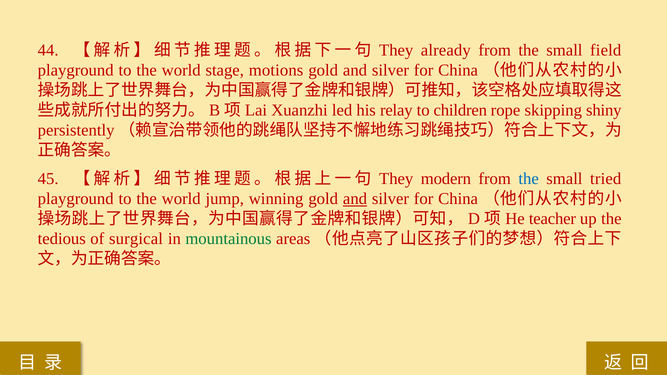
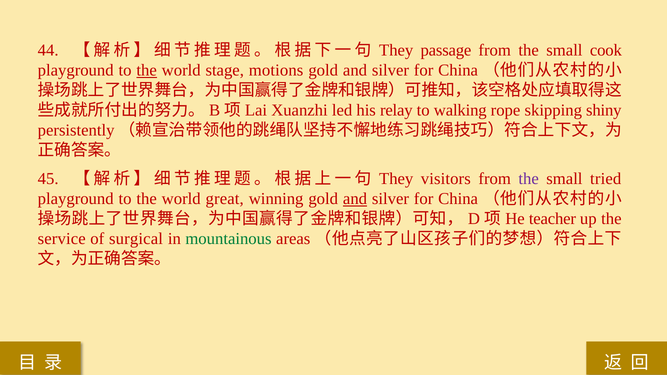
already: already -> passage (446, 50)
field: field -> cook (606, 50)
the underline: none -> present (147, 70)
children: children -> walking (460, 110)
modern: modern -> visitors (446, 179)
the colour: blue -> purple (529, 179)
jump: jump -> great (225, 199)
tedious: tedious -> service (62, 239)
